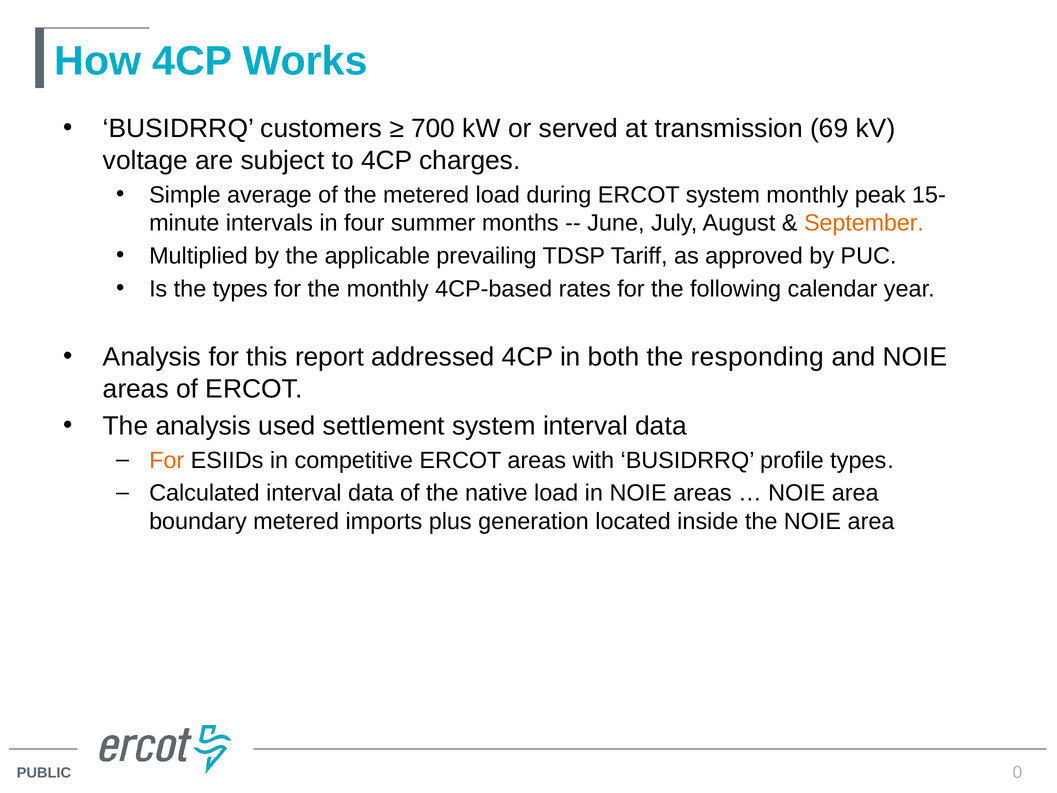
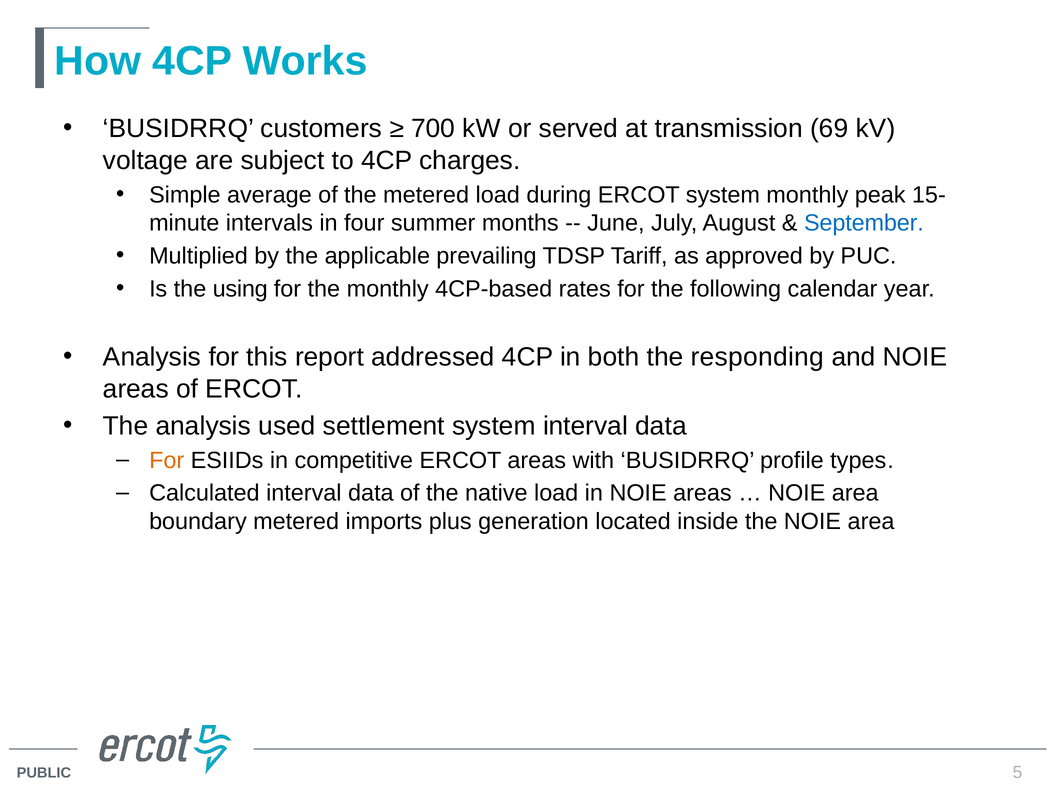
September colour: orange -> blue (864, 223)
the types: types -> using (240, 289)
0: 0 -> 5 (1017, 772)
